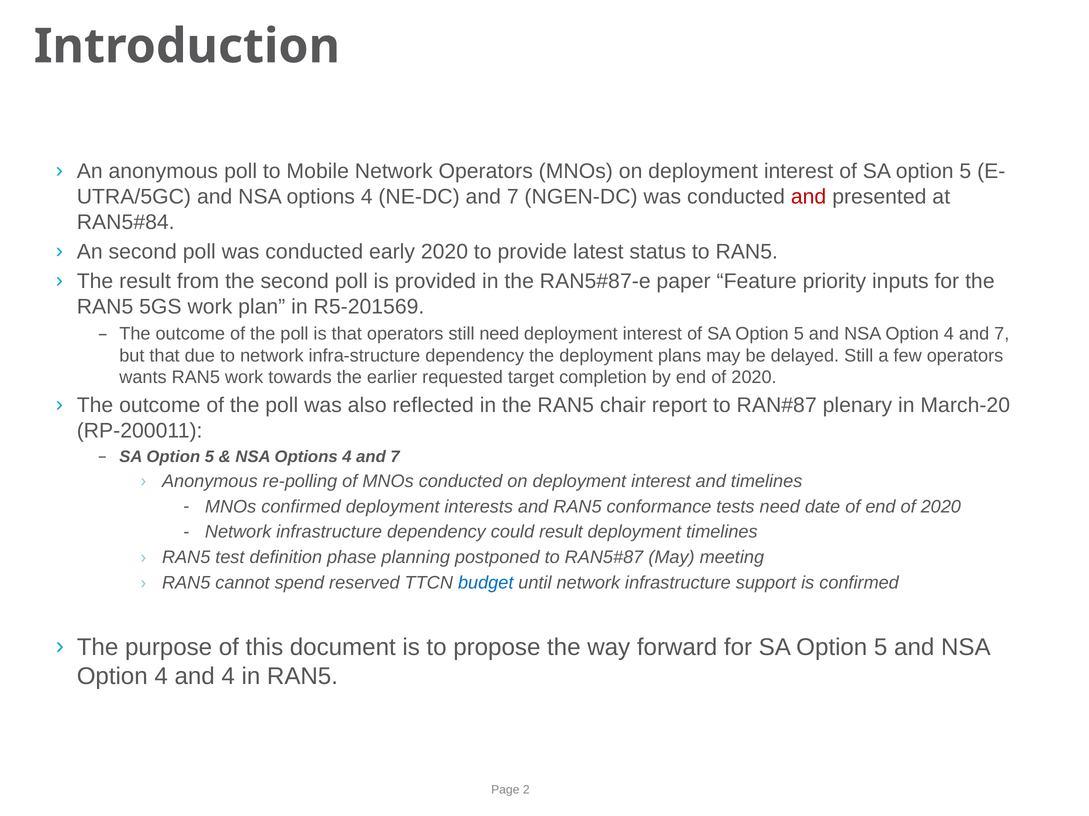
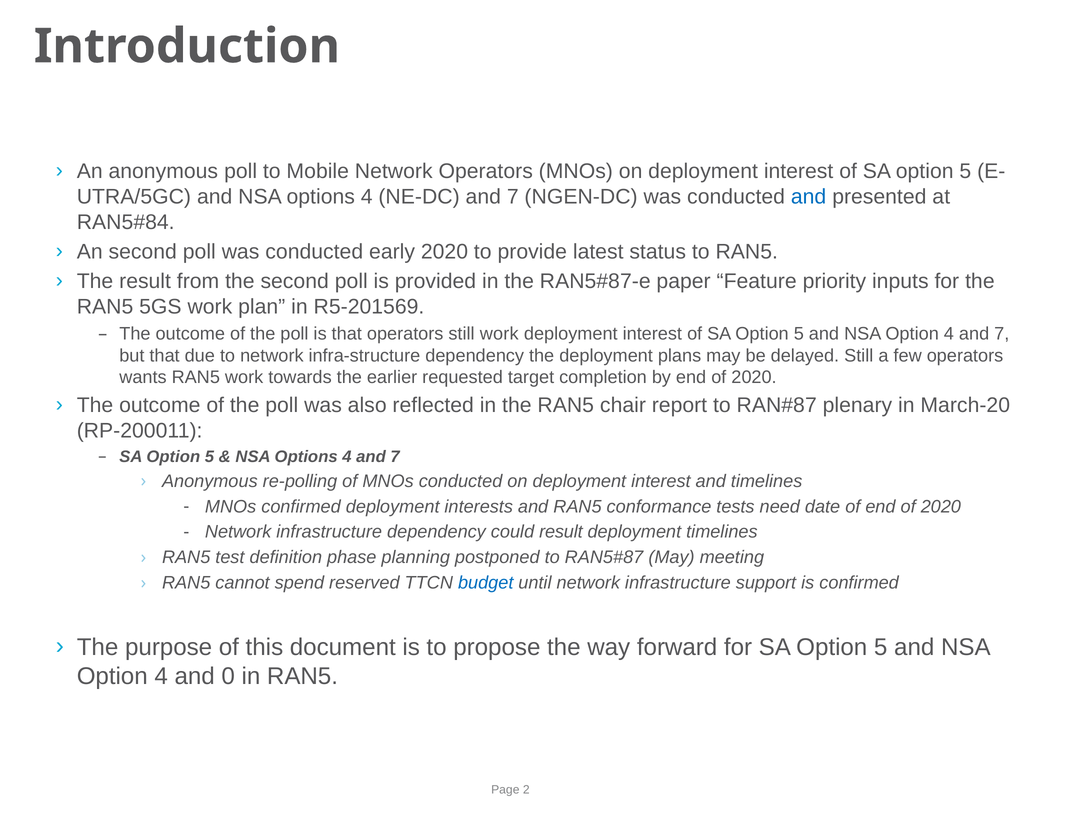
and colour: red -> blue (809, 197)
still need: need -> work (499, 334)
and 4: 4 -> 0 (228, 677)
